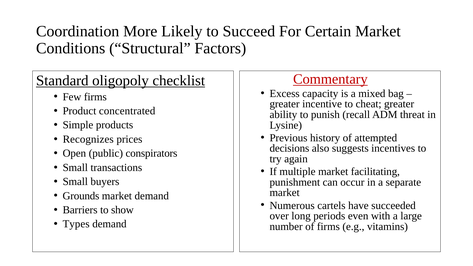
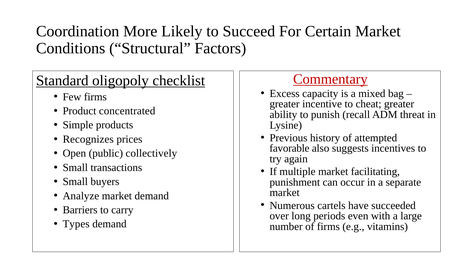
decisions: decisions -> favorable (289, 148)
conspirators: conspirators -> collectively (151, 153)
Grounds: Grounds -> Analyze (81, 196)
show: show -> carry (122, 210)
